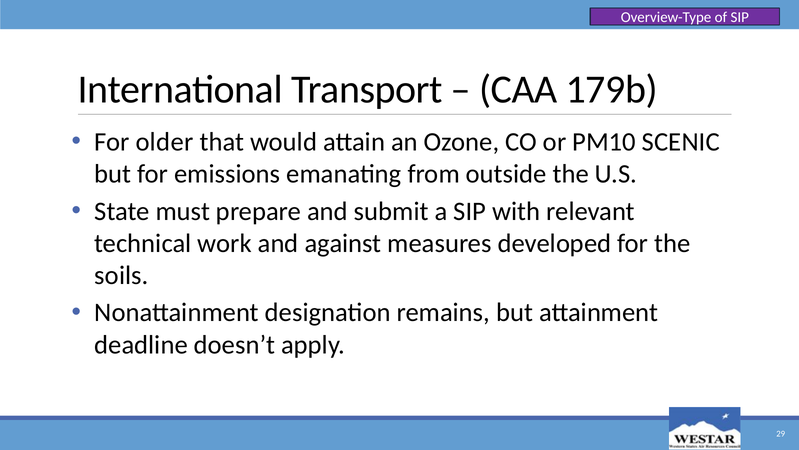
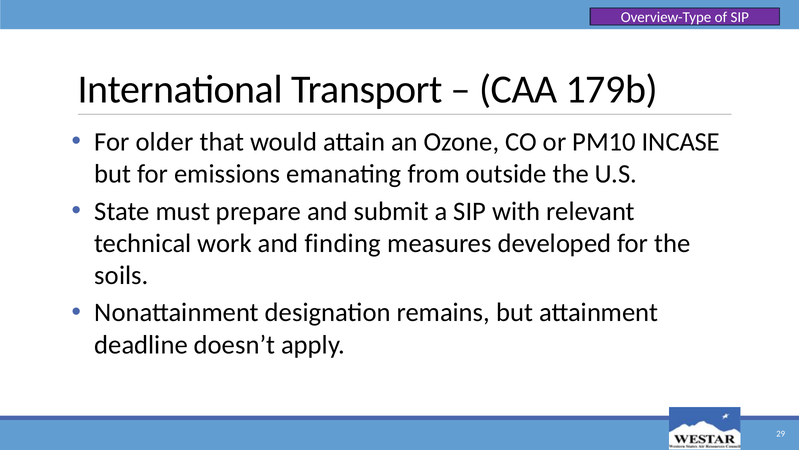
SCENIC: SCENIC -> INCASE (681, 142)
against: against -> finding (343, 243)
